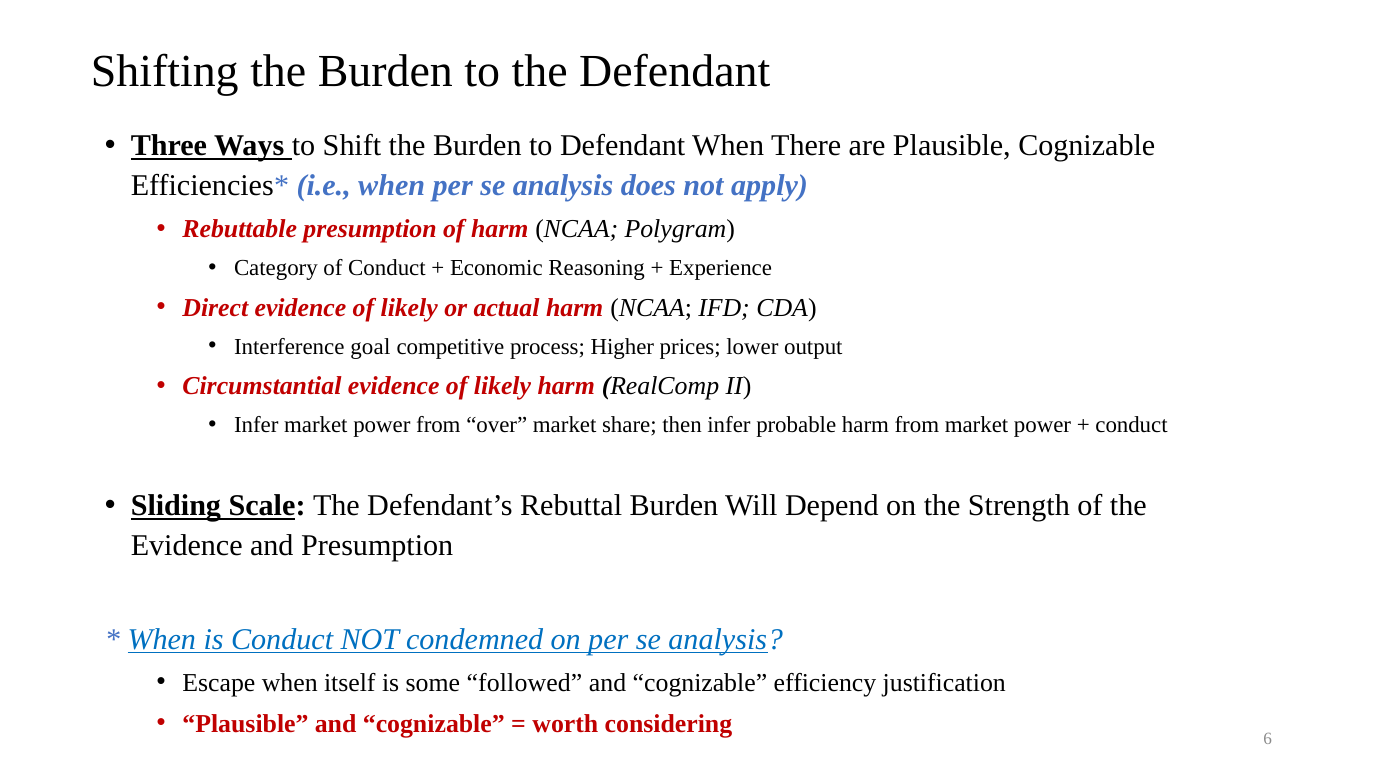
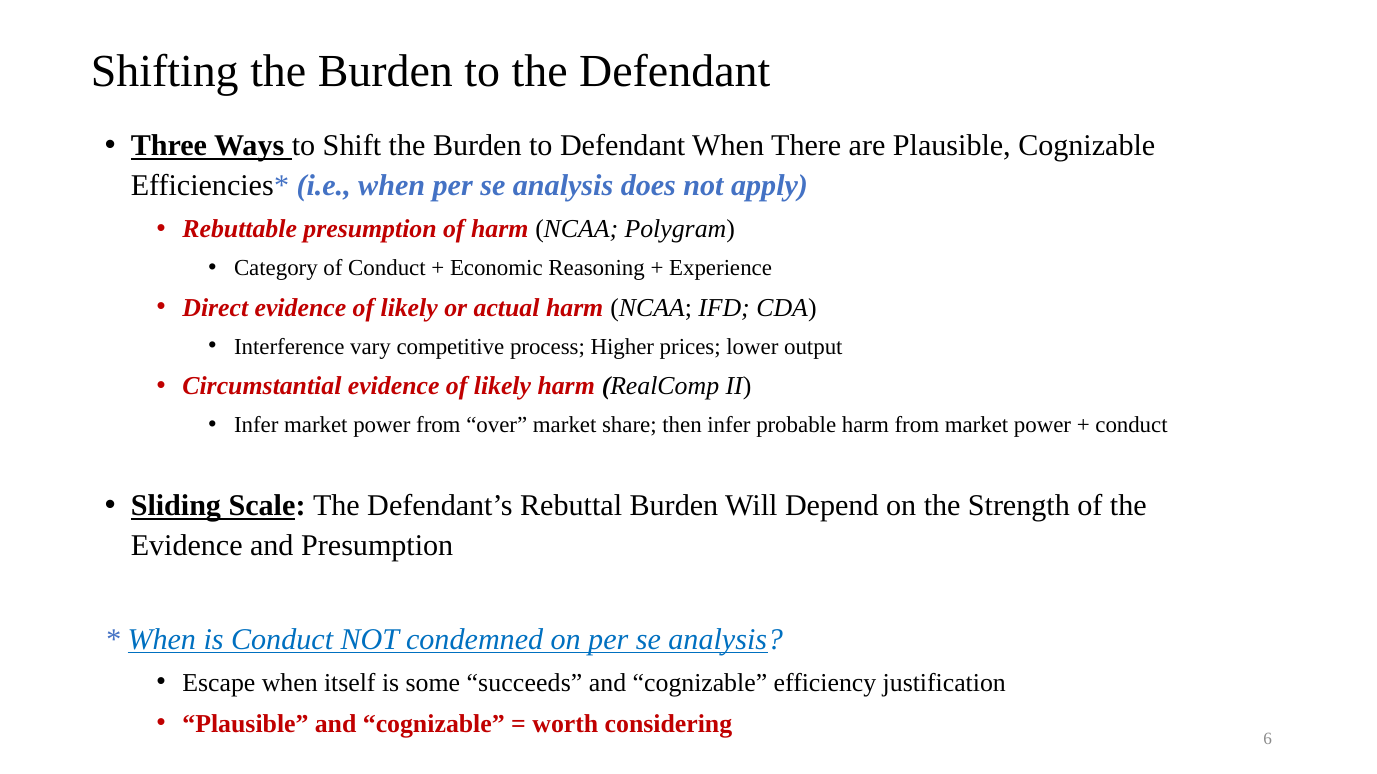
goal: goal -> vary (370, 347)
followed: followed -> succeeds (524, 683)
